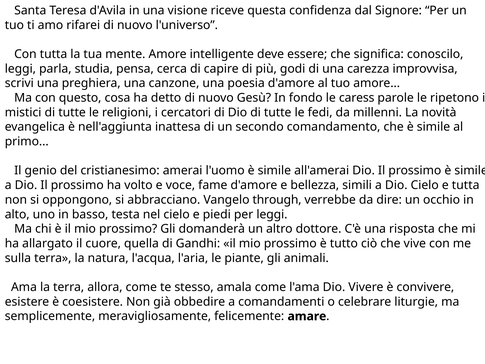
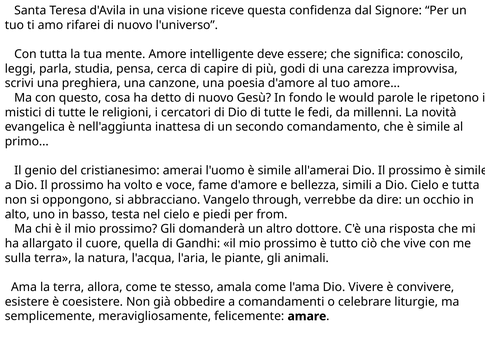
caress: caress -> would (357, 98)
per leggi: leggi -> from (272, 214)
